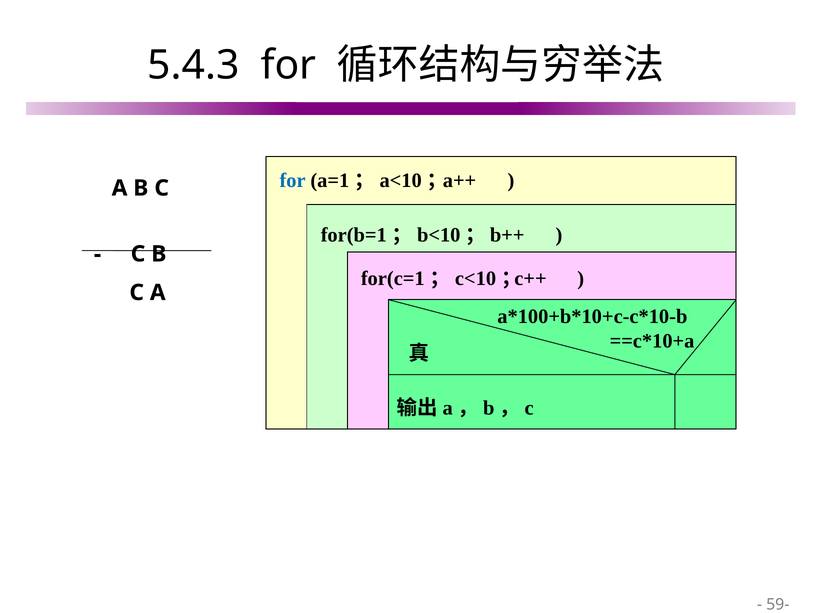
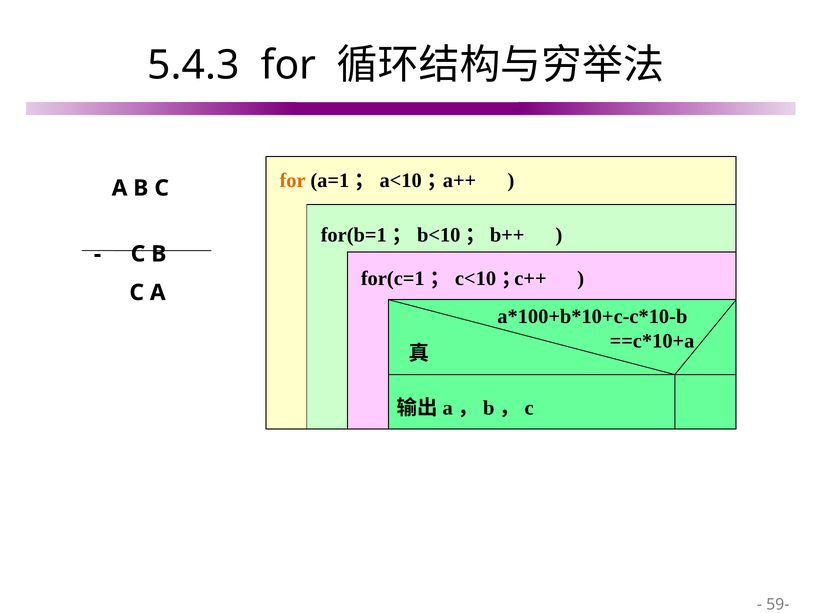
for colour: blue -> orange (293, 181)
